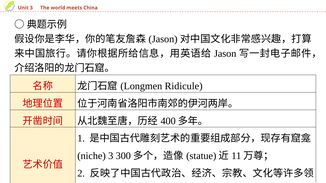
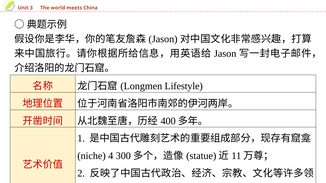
Ridicule: Ridicule -> Lifestyle (184, 86)
3: 3 -> 4 (111, 156)
